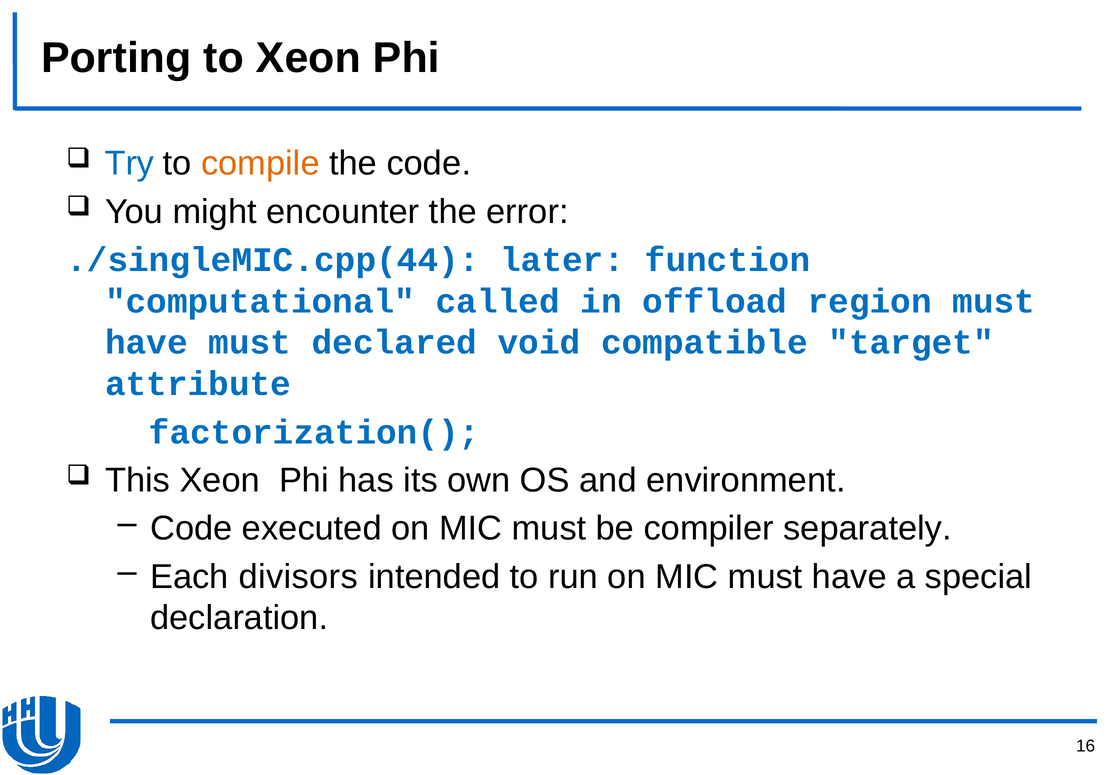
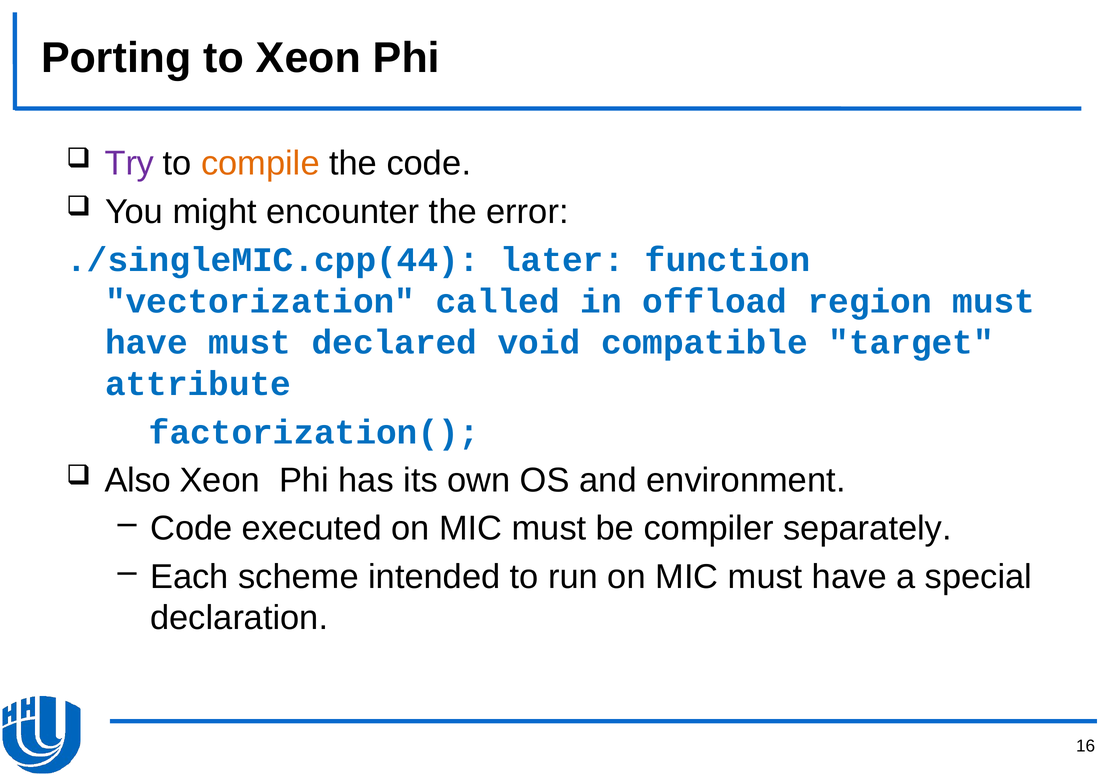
Try colour: blue -> purple (129, 163)
computational: computational -> vectorization (260, 301)
This: This -> Also (138, 480)
divisors: divisors -> scheme (298, 577)
